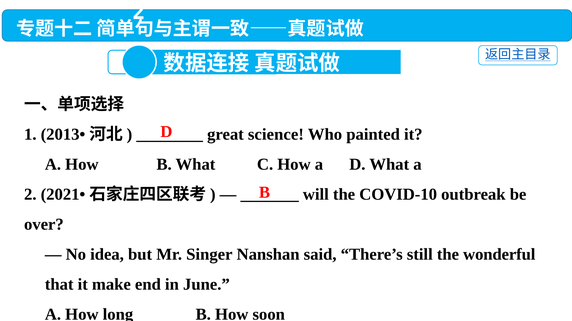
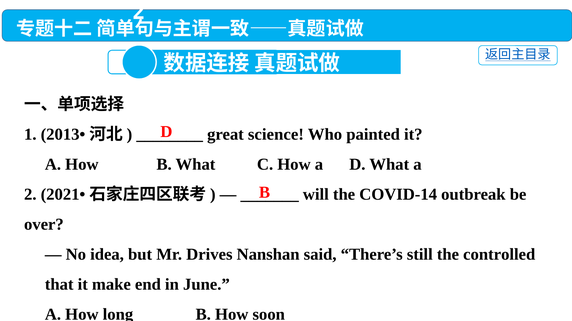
COVID-10: COVID-10 -> COVID-14 (398, 195)
Singer: Singer -> Drives (209, 255)
wonderful: wonderful -> controlled (499, 255)
